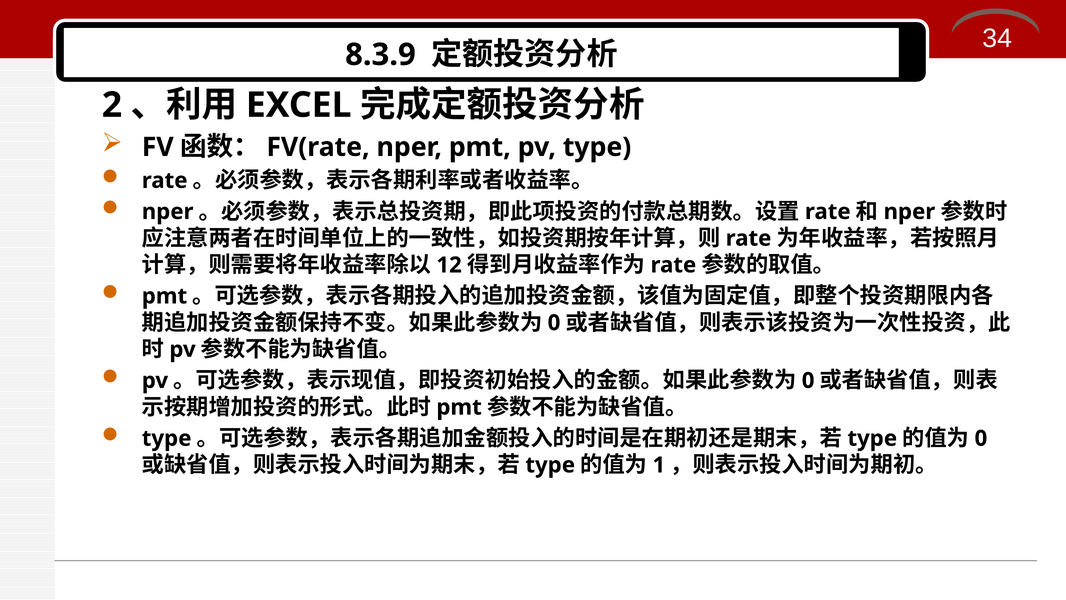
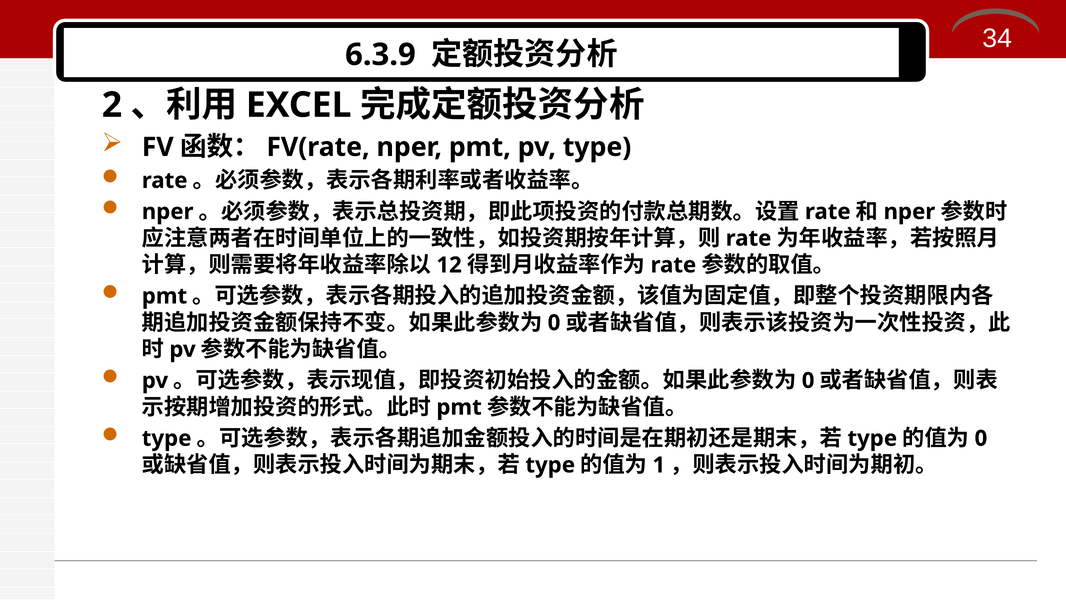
8.3.9: 8.3.9 -> 6.3.9 (380, 55)
